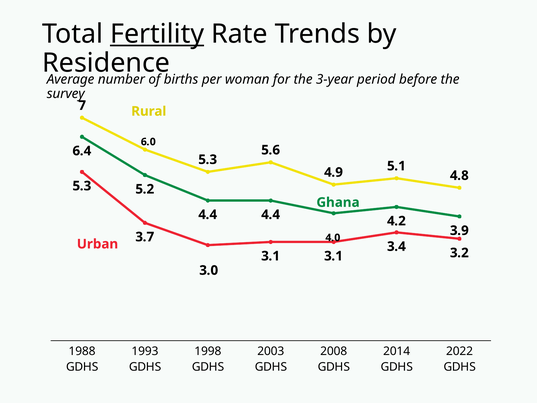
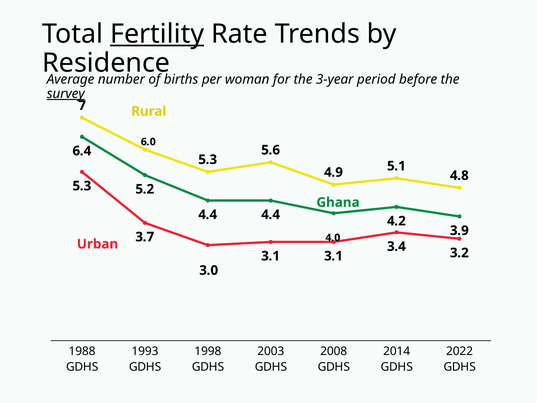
survey underline: none -> present (66, 94)
